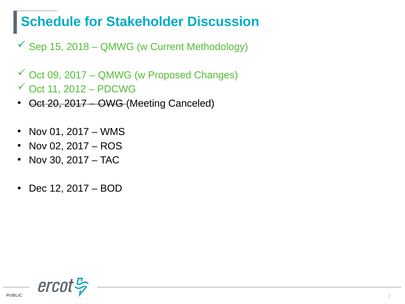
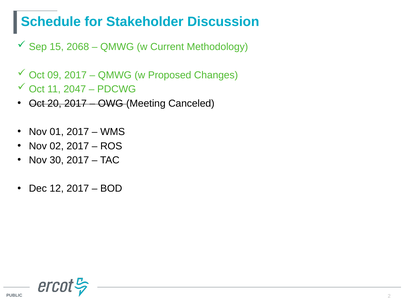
2018: 2018 -> 2068 (78, 47)
2012: 2012 -> 2047 (75, 89)
